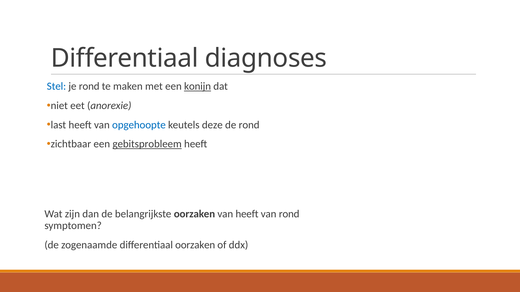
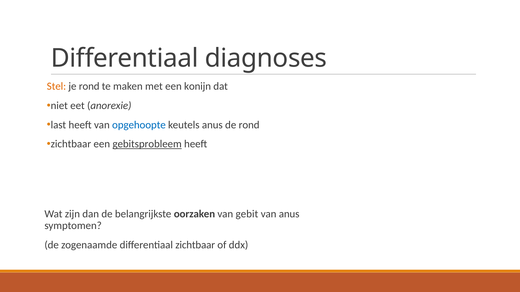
Stel colour: blue -> orange (56, 86)
konijn underline: present -> none (198, 86)
keutels deze: deze -> anus (212, 125)
van heeft: heeft -> gebit (247, 214)
van rond: rond -> anus (289, 214)
differentiaal oorzaken: oorzaken -> zichtbaar (195, 245)
